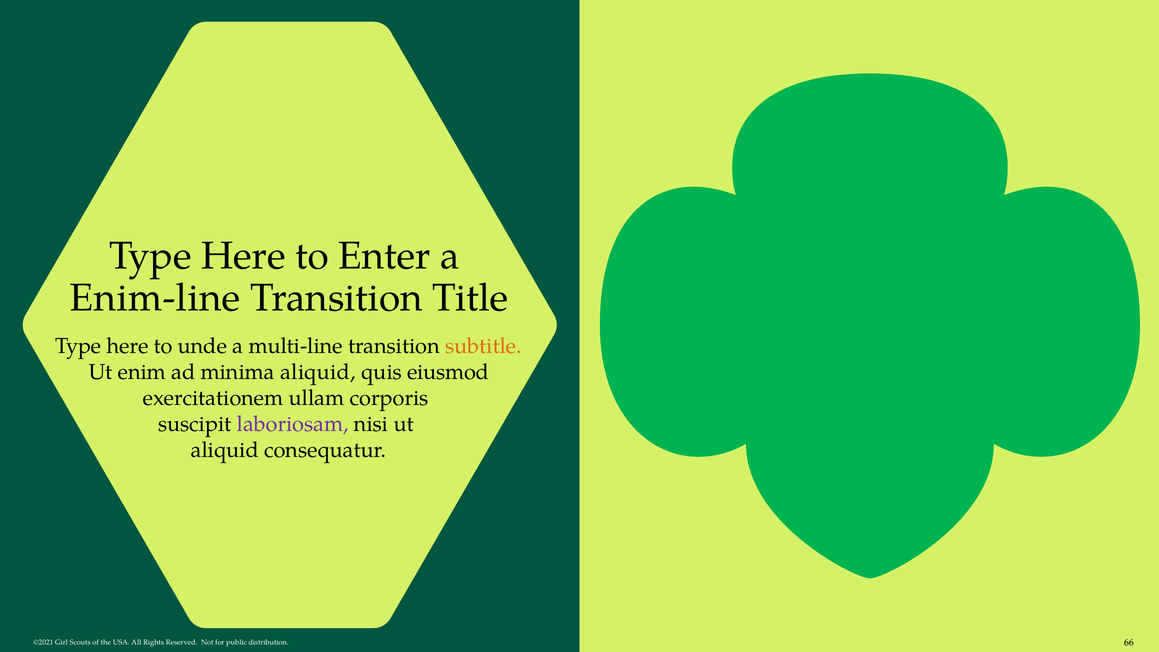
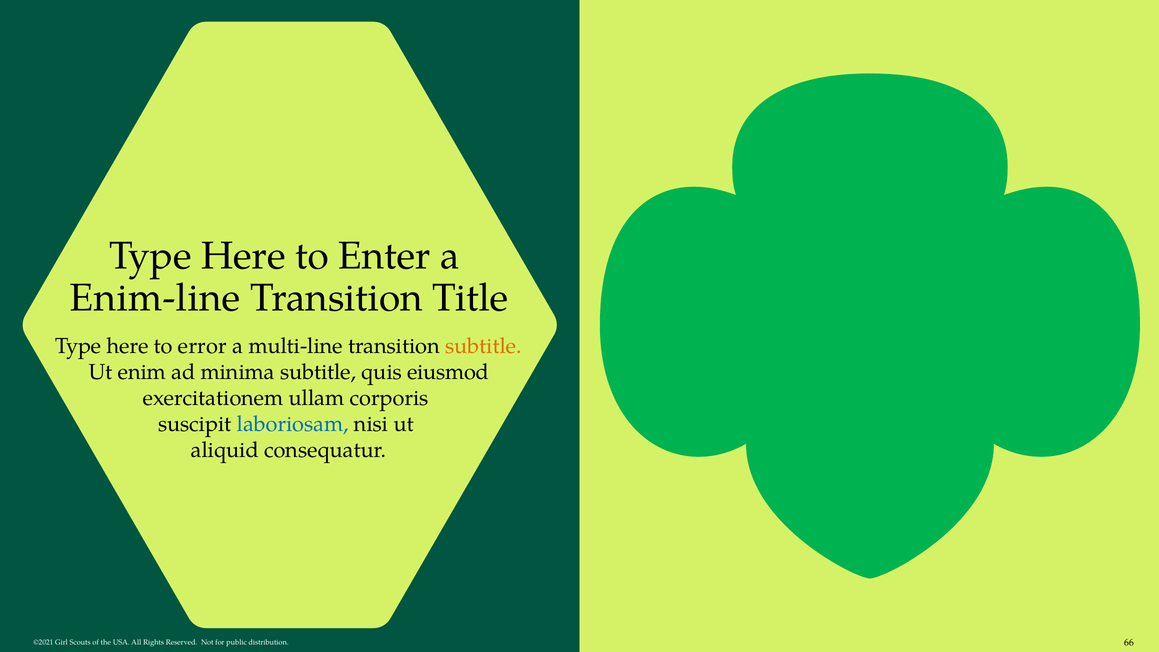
unde: unde -> error (202, 346)
minima aliquid: aliquid -> subtitle (318, 372)
laboriosam colour: purple -> blue (293, 424)
